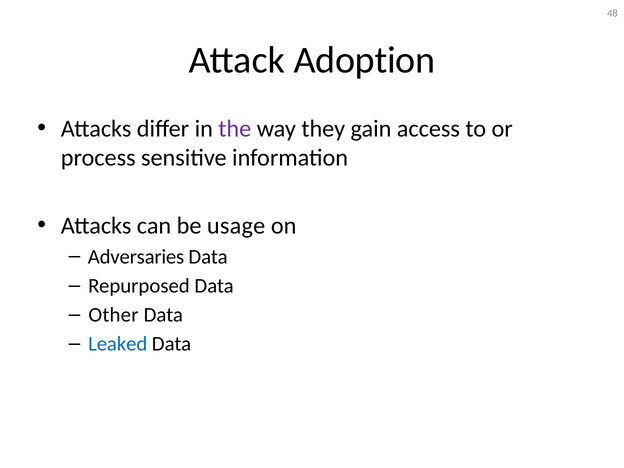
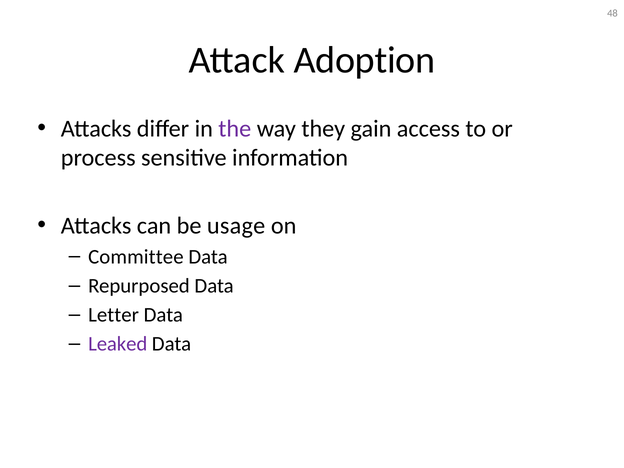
Adversaries: Adversaries -> Committee (136, 257)
Other: Other -> Letter (114, 315)
Leaked colour: blue -> purple (118, 344)
